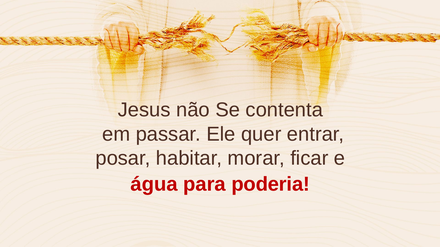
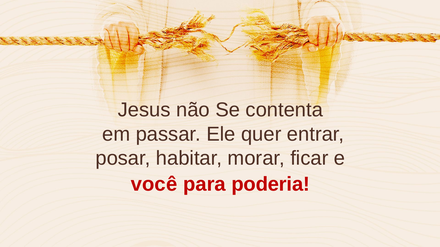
água: água -> você (154, 185)
